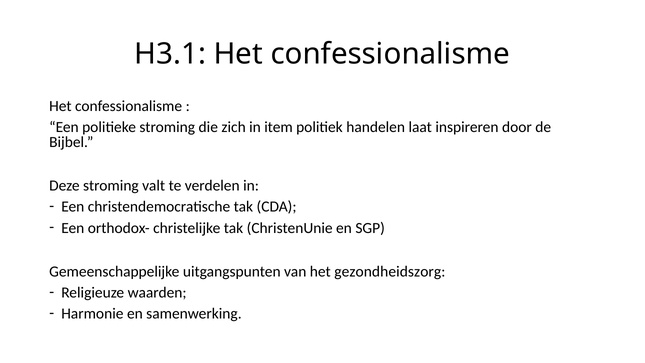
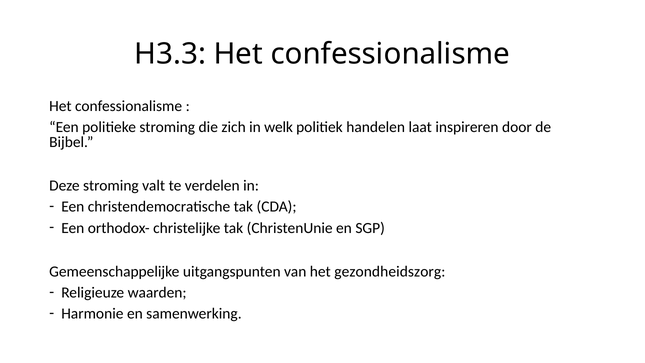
H3.1: H3.1 -> H3.3 (170, 54)
item: item -> welk (279, 127)
